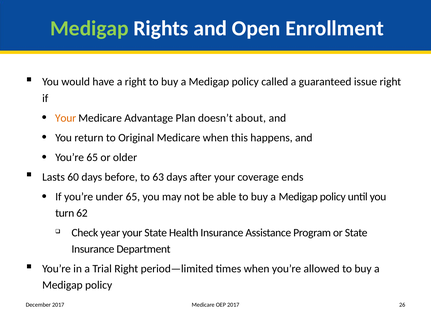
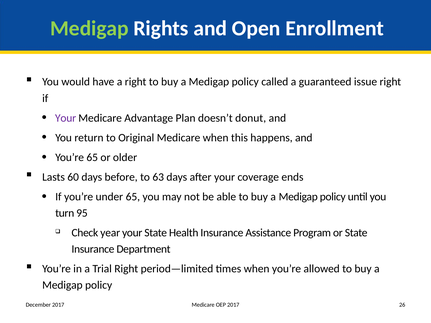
Your colour: orange -> purple (66, 118)
about: about -> donut (251, 118)
62: 62 -> 95 (82, 213)
